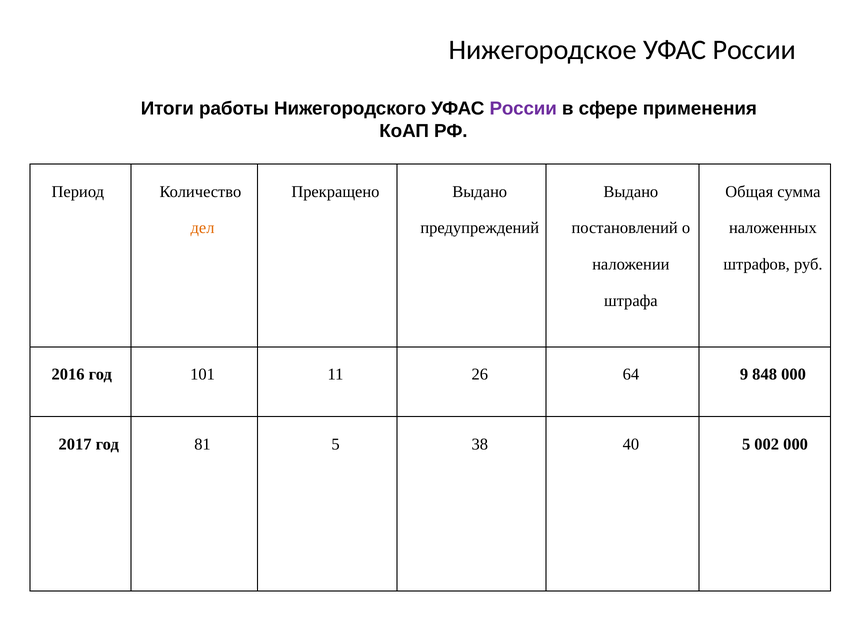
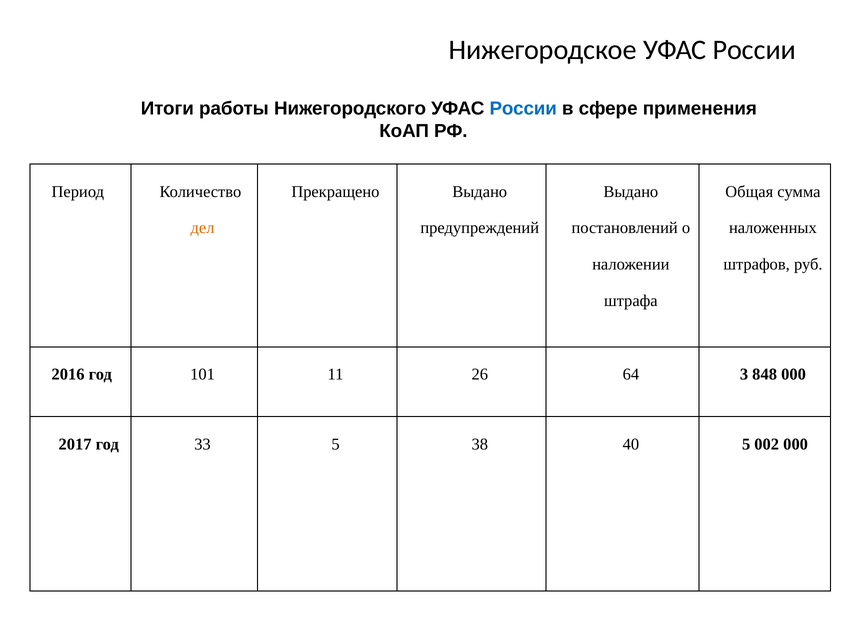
России colour: purple -> blue (523, 109)
9: 9 -> 3 (744, 375)
81: 81 -> 33 (203, 444)
